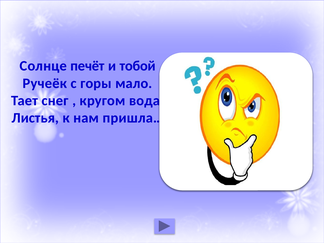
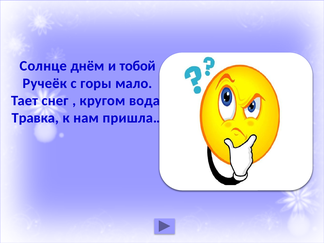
печёт: печёт -> днём (87, 66)
Листья: Листья -> Травка (35, 118)
